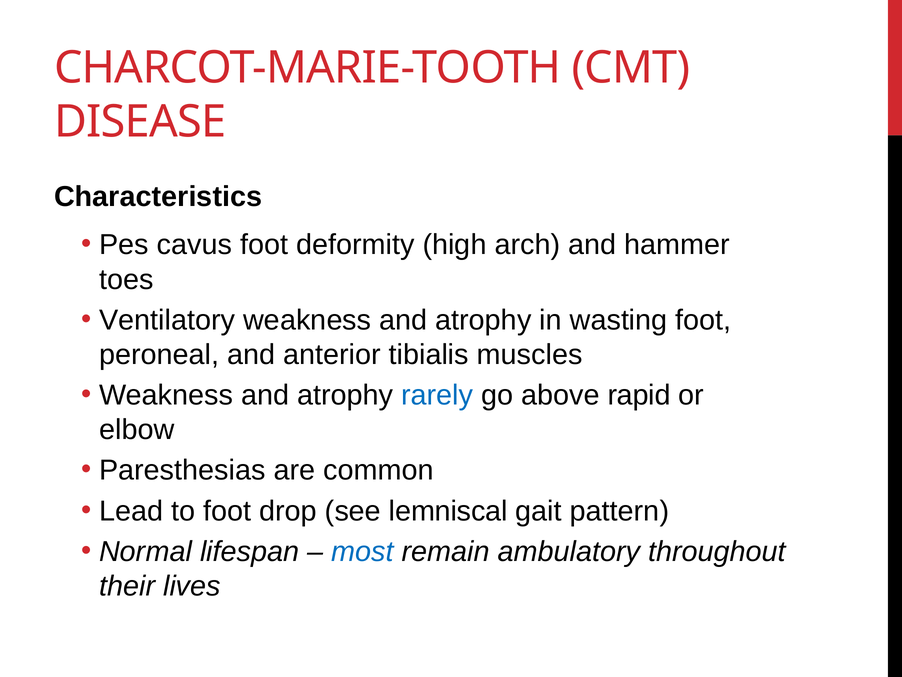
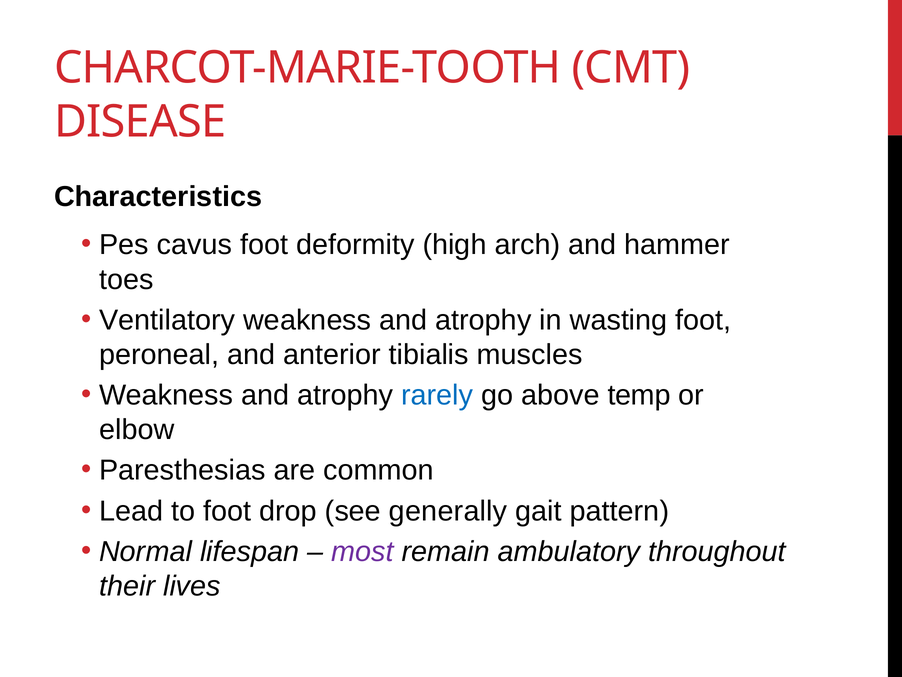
rapid: rapid -> temp (639, 395)
lemniscal: lemniscal -> generally (448, 511)
most colour: blue -> purple (362, 551)
